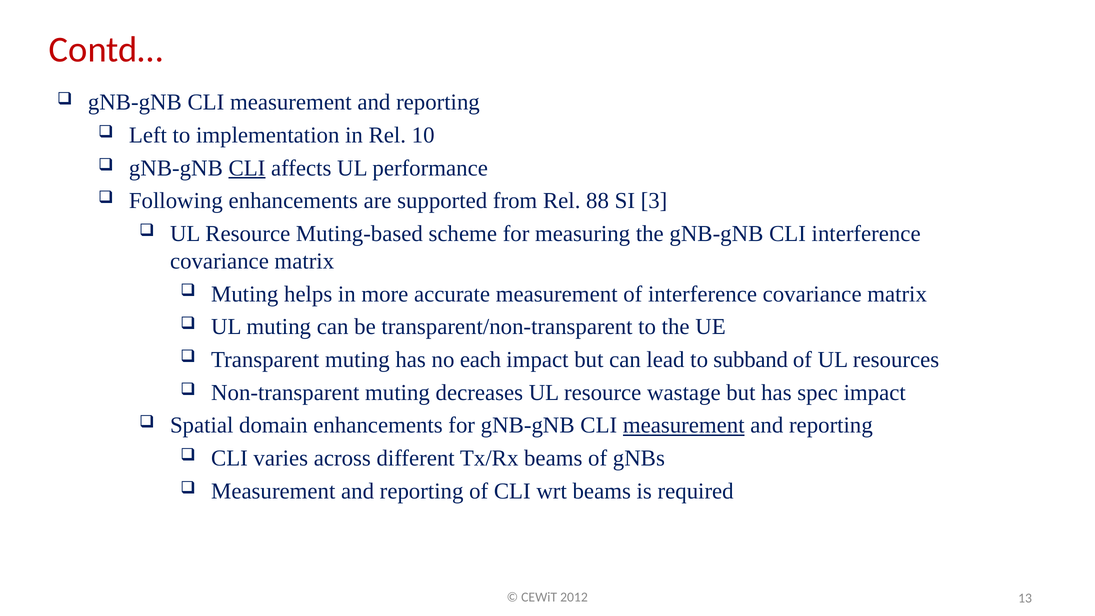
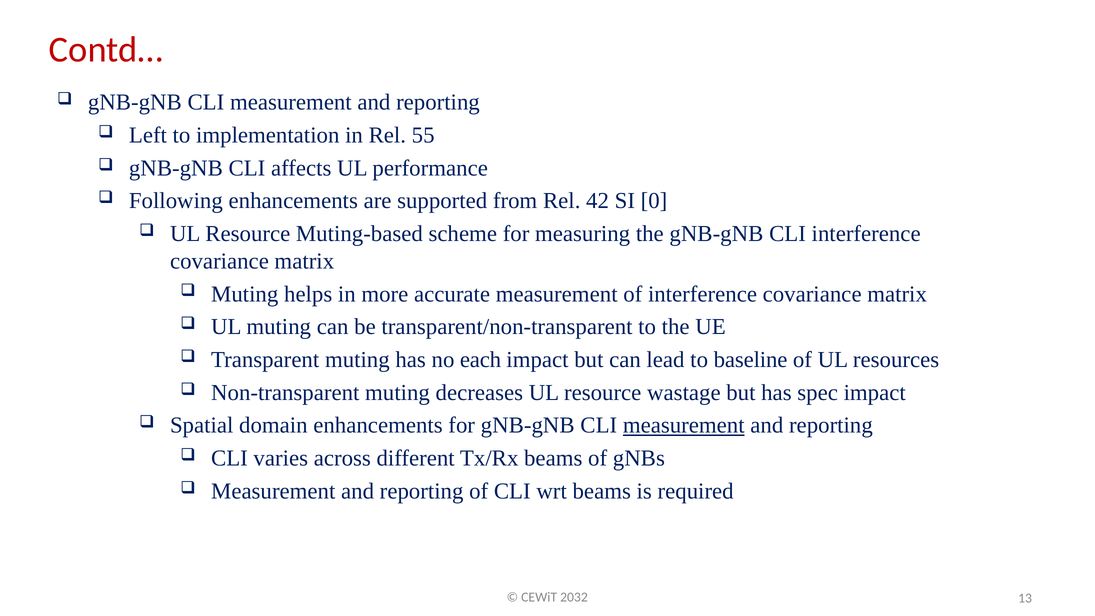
10: 10 -> 55 (423, 135)
CLI underline: present -> none (247, 168)
88: 88 -> 42 (598, 201)
3: 3 -> 0 (654, 201)
subband: subband -> baseline (751, 360)
2012: 2012 -> 2032 (574, 597)
